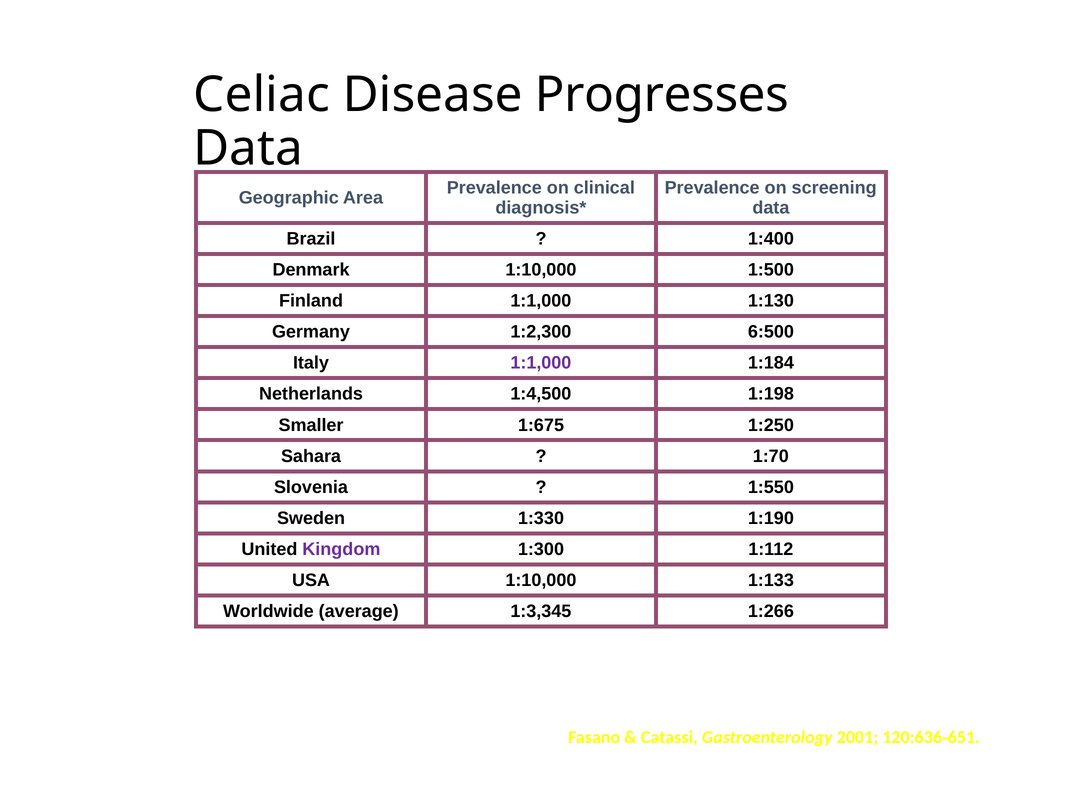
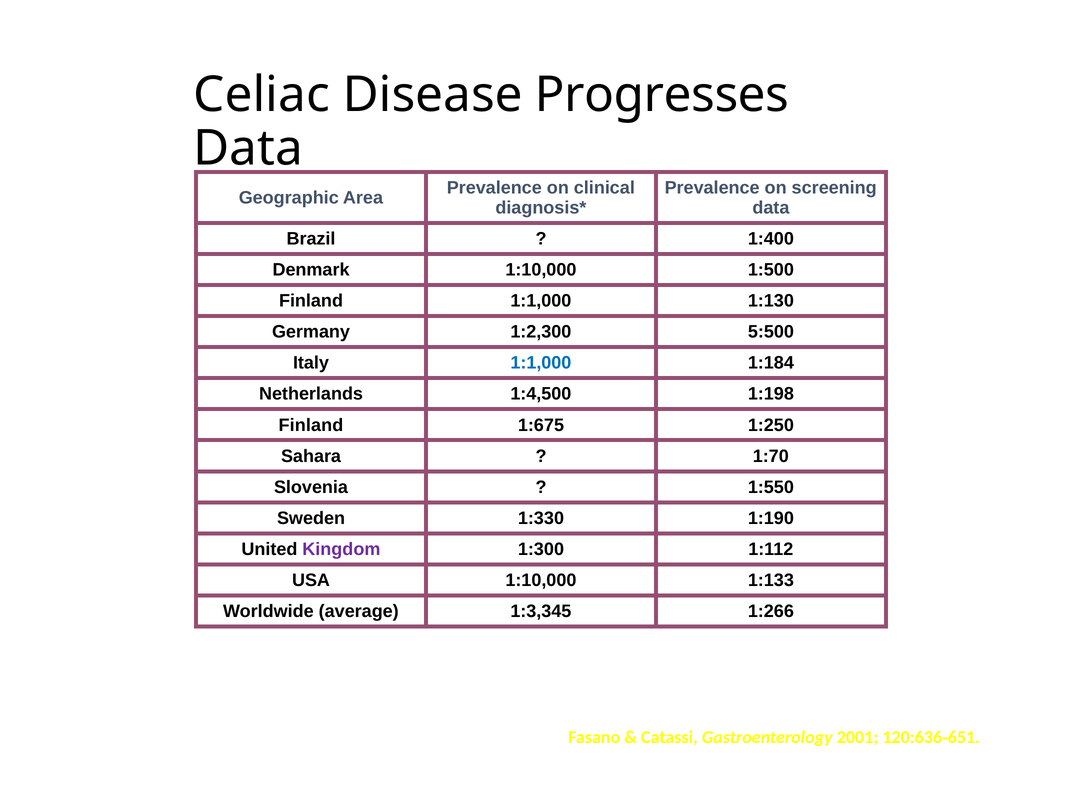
6:500: 6:500 -> 5:500 (771, 332)
1:1,000 colour: purple -> blue (541, 363)
Smaller: Smaller -> Finland (311, 425)
